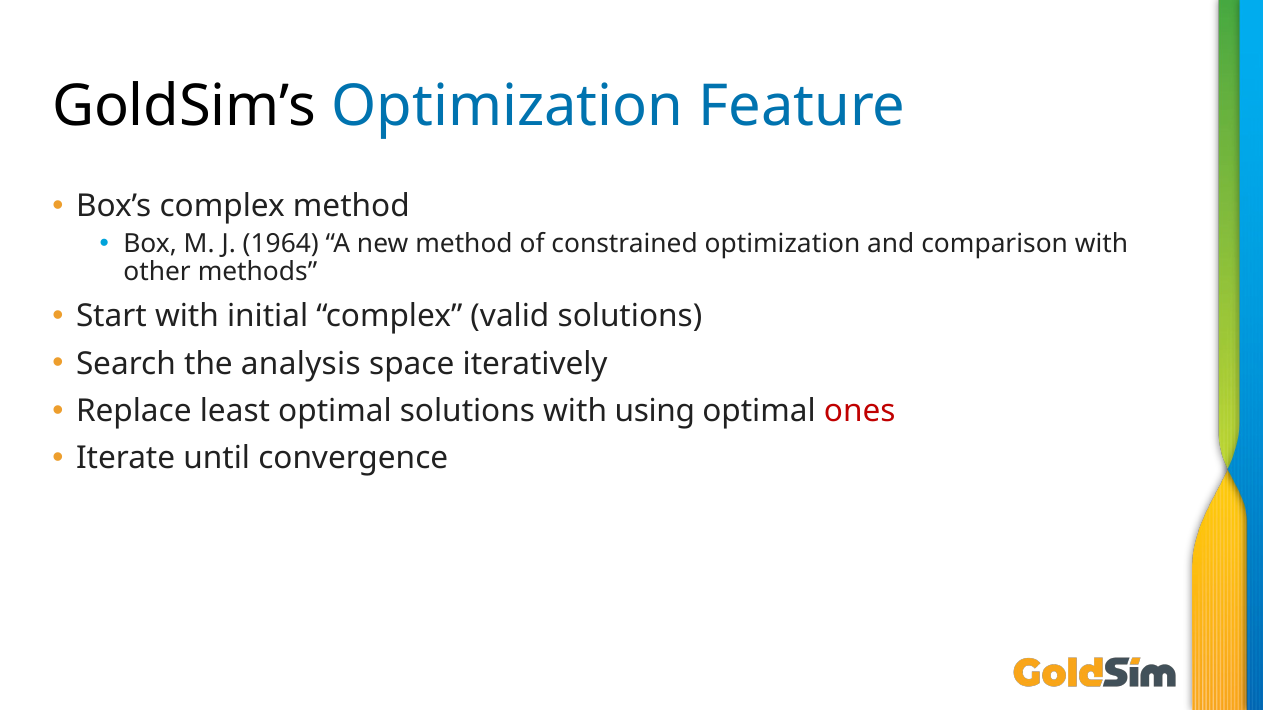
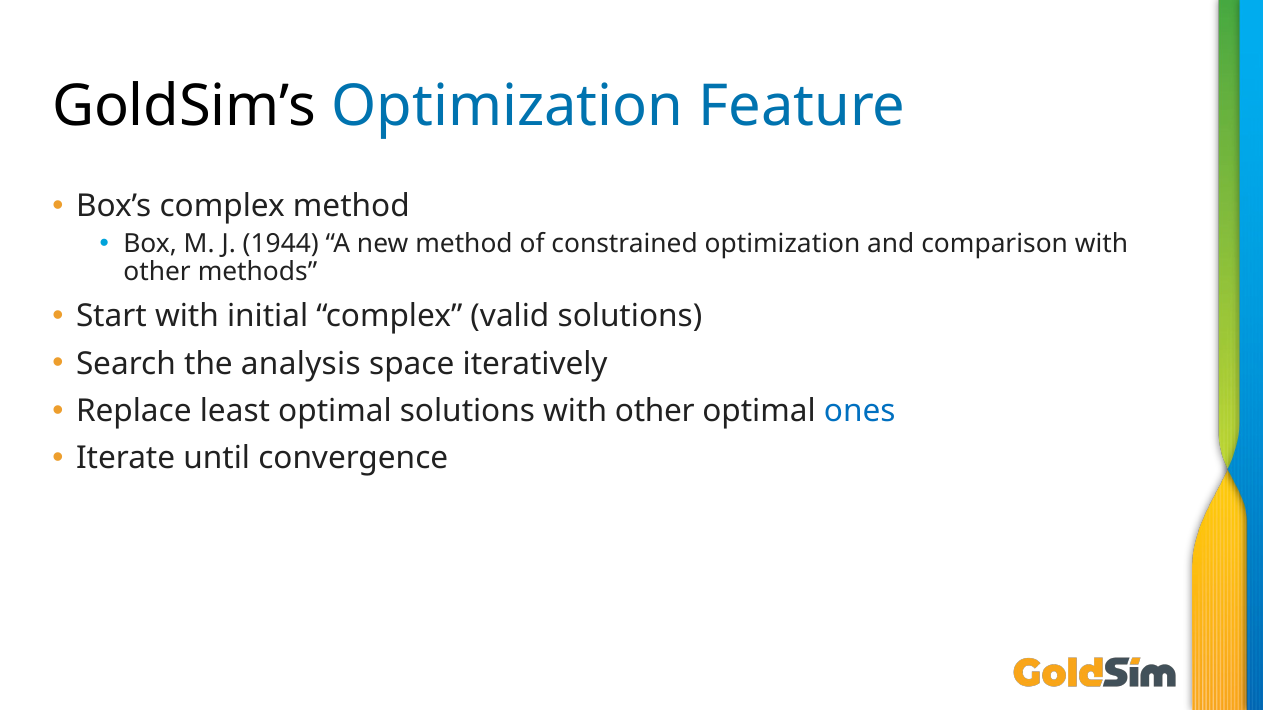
1964: 1964 -> 1944 (281, 244)
solutions with using: using -> other (655, 411)
ones colour: red -> blue (860, 411)
